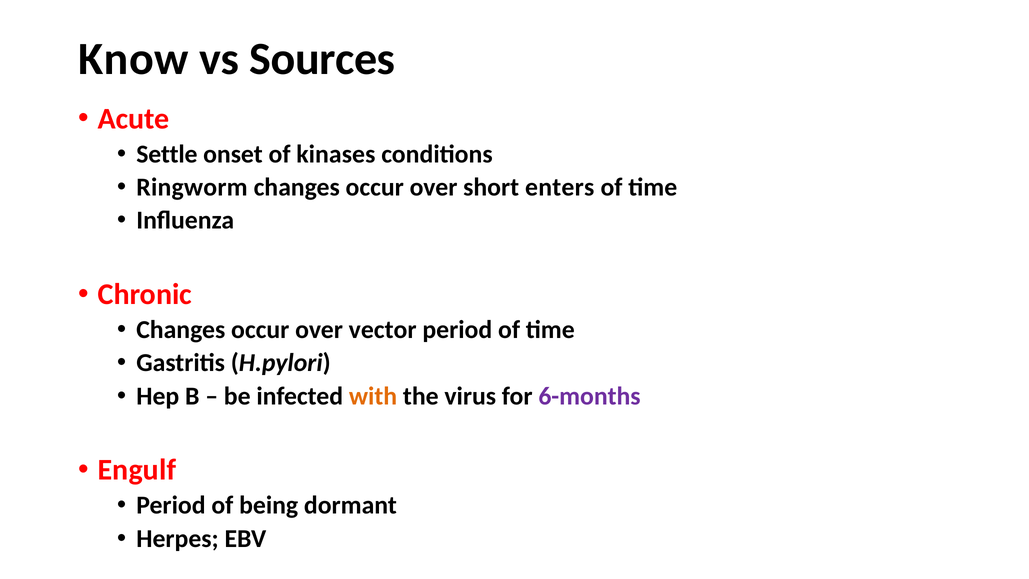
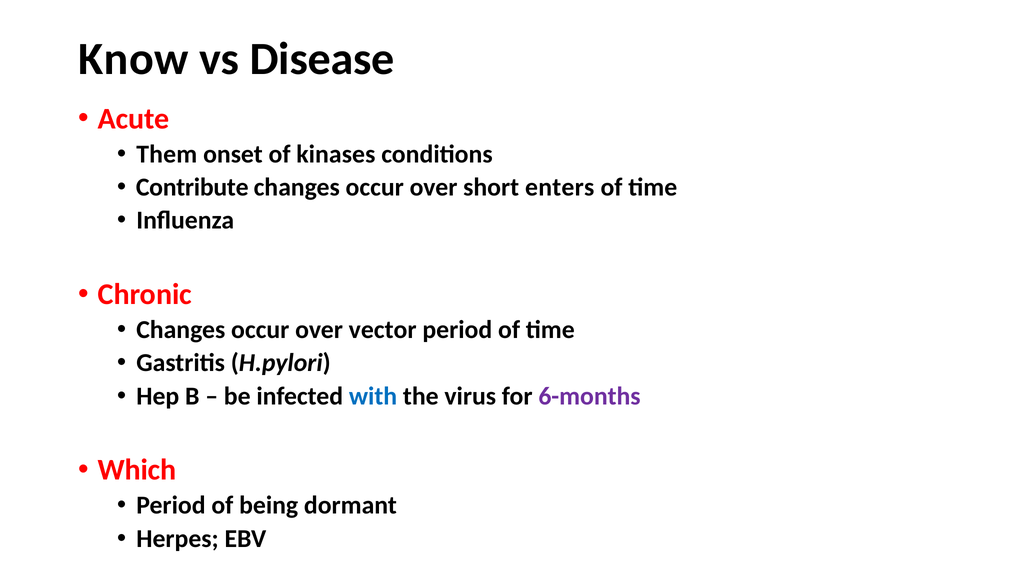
Sources: Sources -> Disease (322, 59)
Settle: Settle -> Them (167, 154)
Ringworm: Ringworm -> Contribute (192, 187)
with colour: orange -> blue (373, 396)
Engulf: Engulf -> Which (137, 470)
